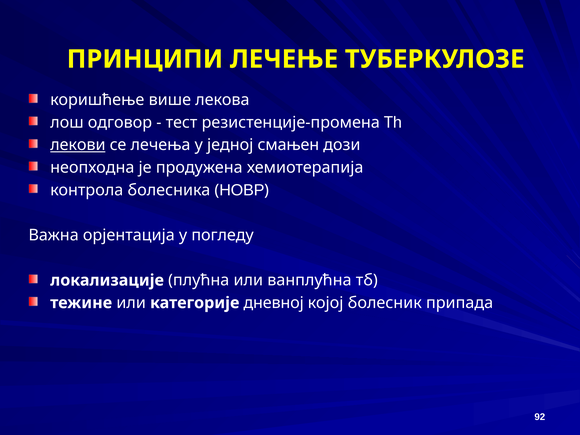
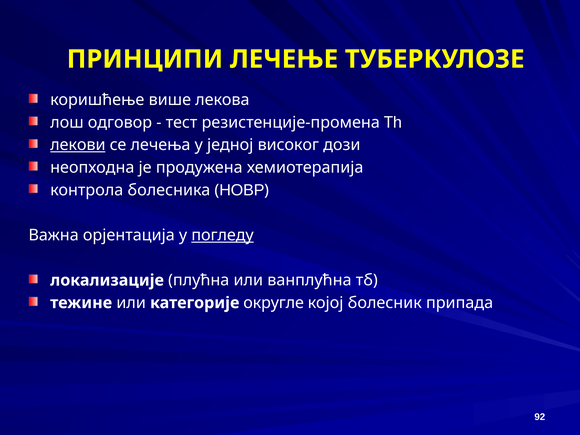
смањен: смањен -> високог (288, 145)
погледу underline: none -> present (223, 235)
дневној: дневној -> округле (274, 303)
